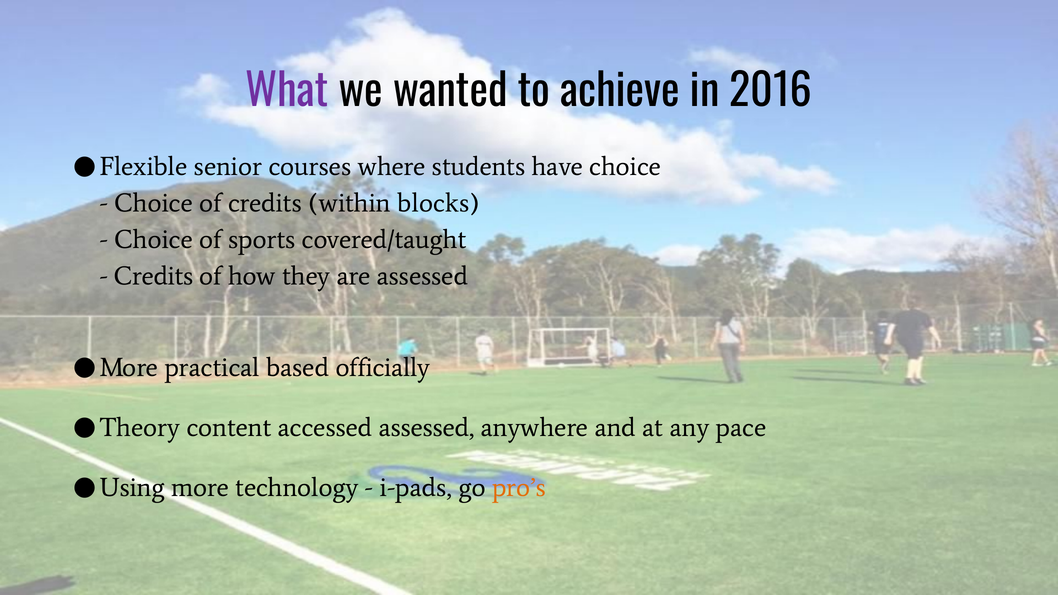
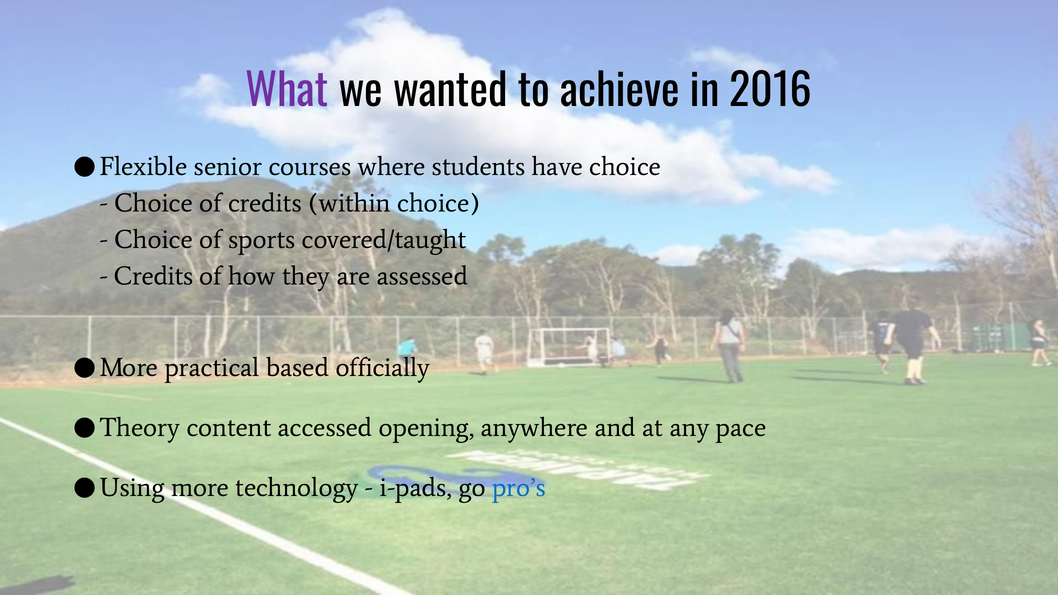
within blocks: blocks -> choice (439, 203)
accessed assessed: assessed -> opening (427, 428)
pro’s colour: orange -> blue (519, 488)
